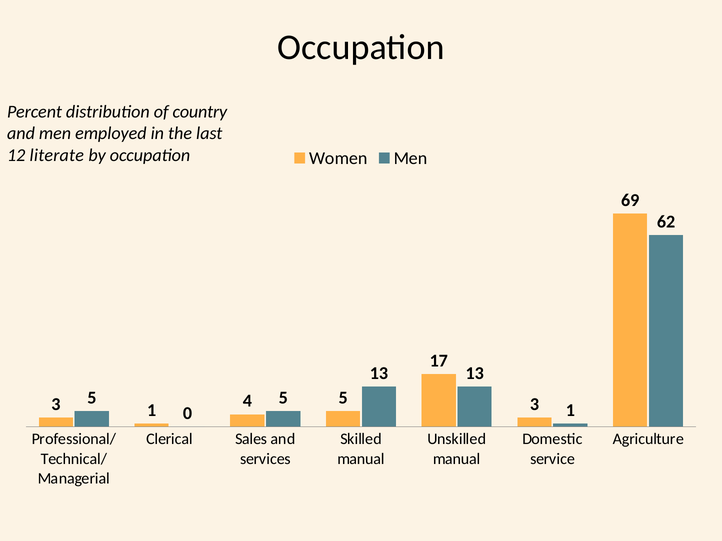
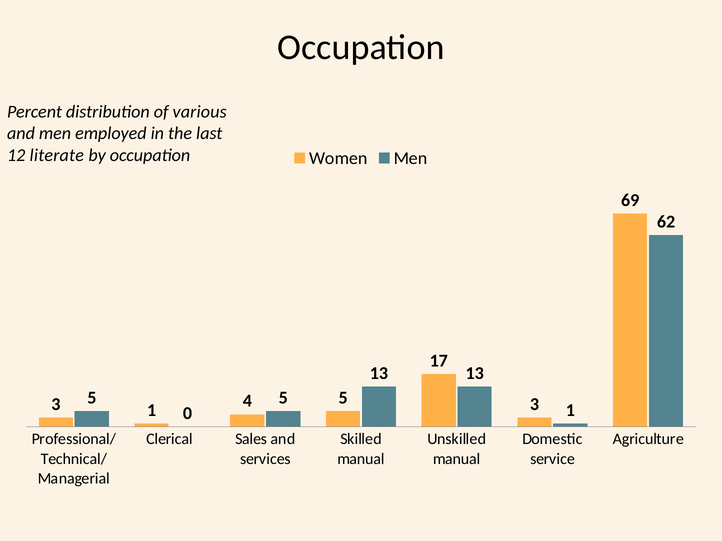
country: country -> various (200, 112)
